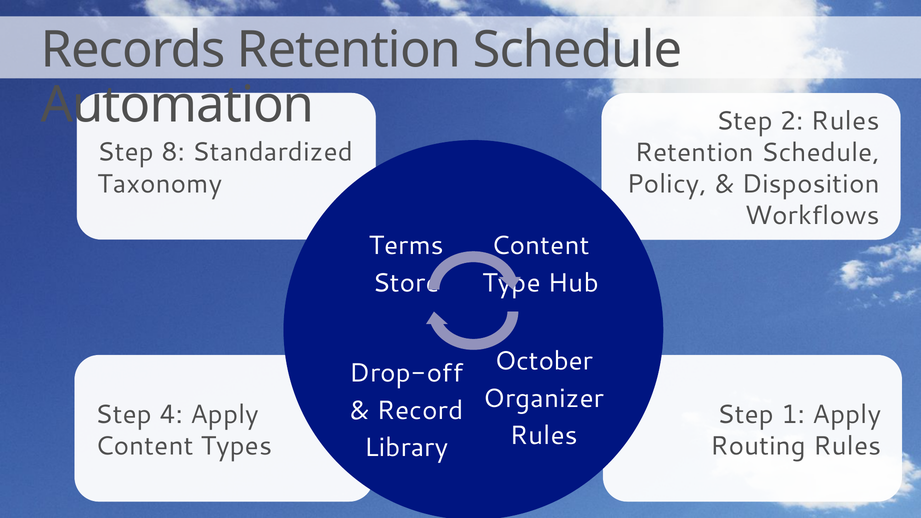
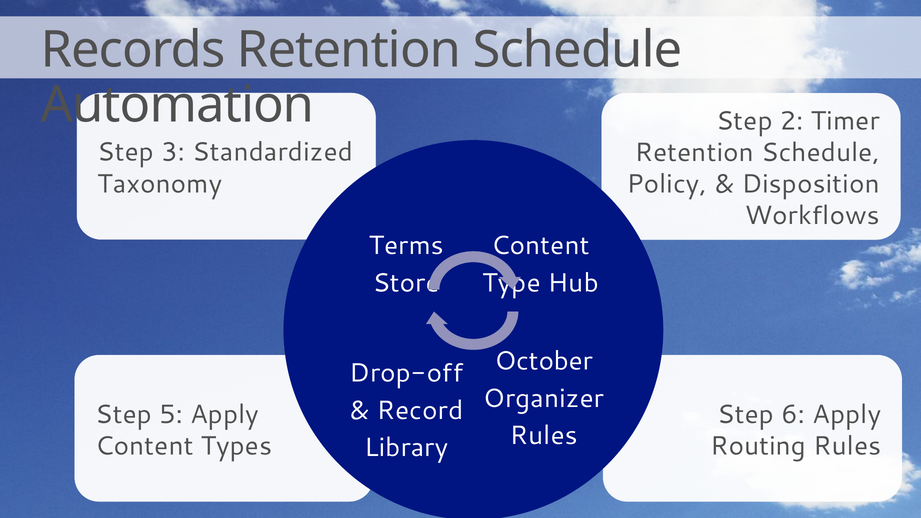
2 Rules: Rules -> Timer (845, 121)
8: 8 -> 3 (173, 152)
4: 4 -> 5 (171, 414)
1: 1 -> 6 (793, 414)
